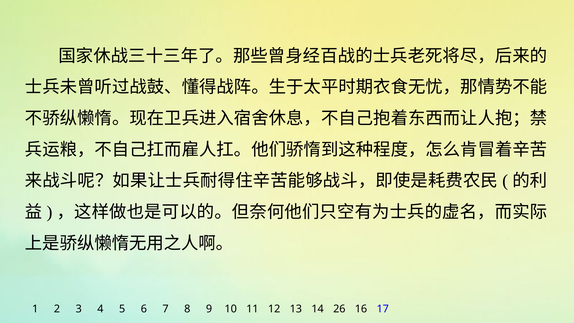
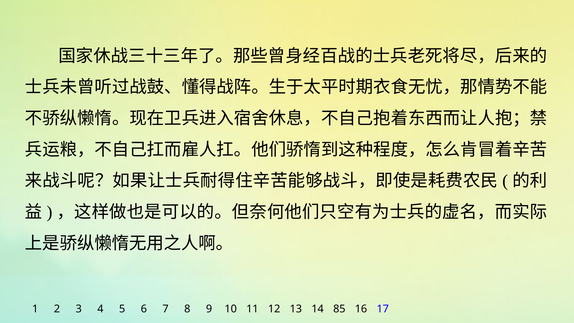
26: 26 -> 85 (339, 309)
